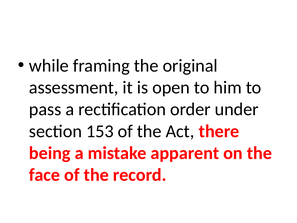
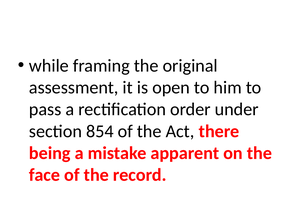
153: 153 -> 854 (100, 131)
